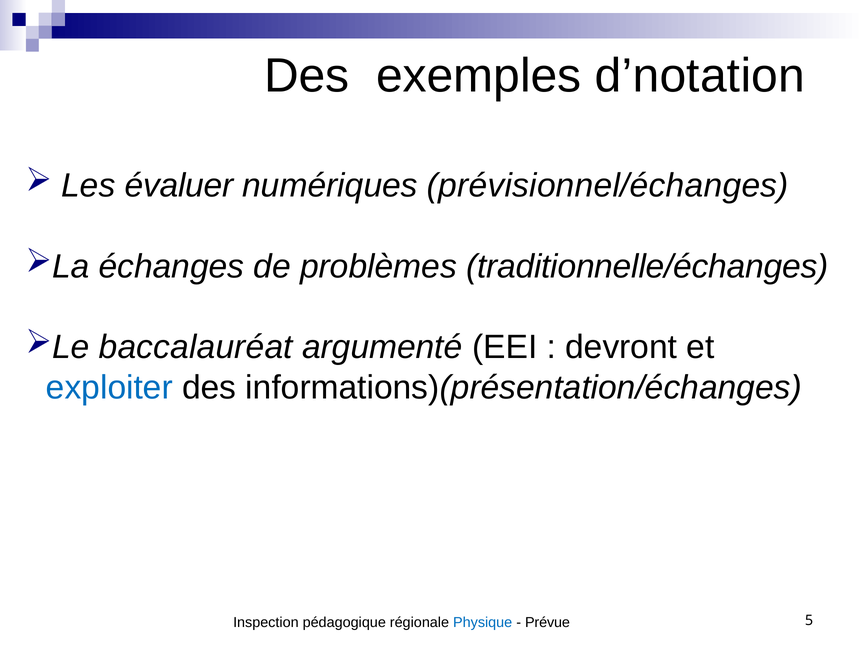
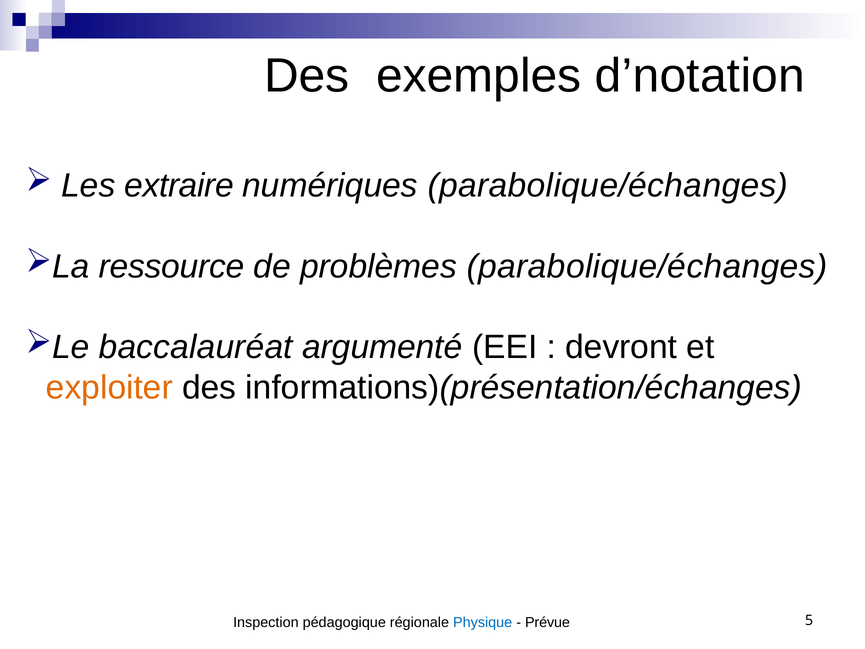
évaluer: évaluer -> extraire (179, 186)
numériques prévisionnel/échanges: prévisionnel/échanges -> parabolique/échanges (608, 186)
échanges: échanges -> ressource (172, 266)
problèmes traditionnelle/échanges: traditionnelle/échanges -> parabolique/échanges (647, 266)
exploiter colour: blue -> orange (109, 388)
